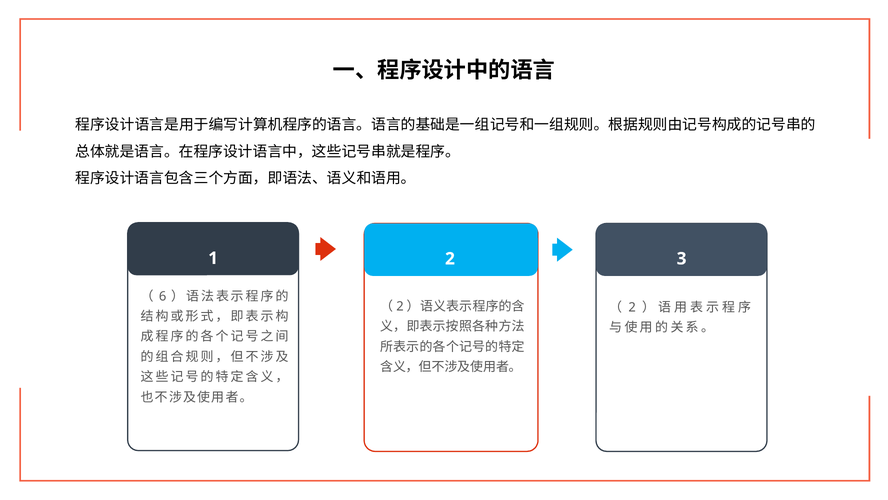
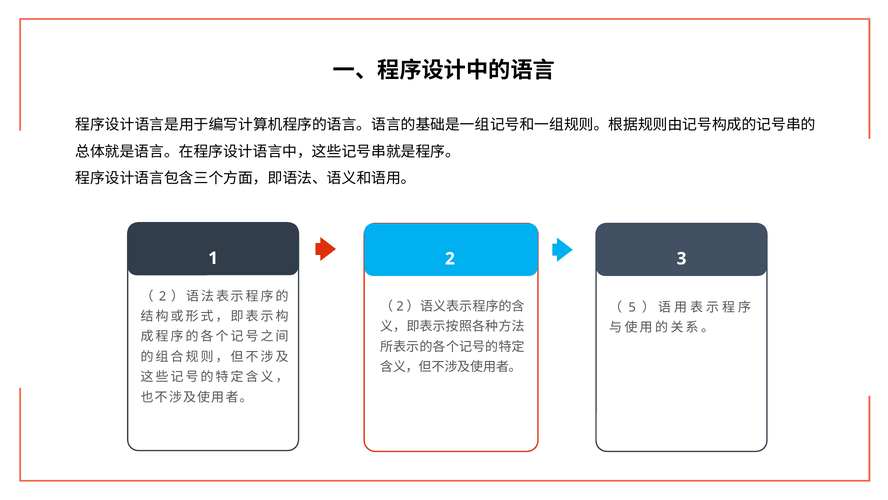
6: 6 -> 2 (163, 296)
2: 2 -> 5 (632, 307)
